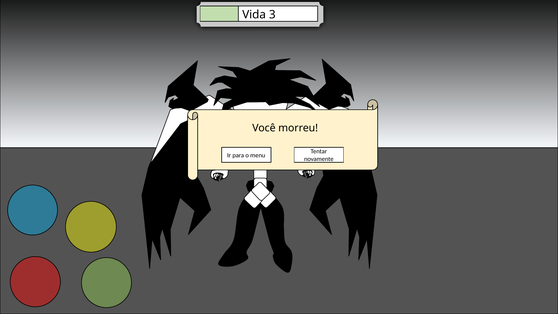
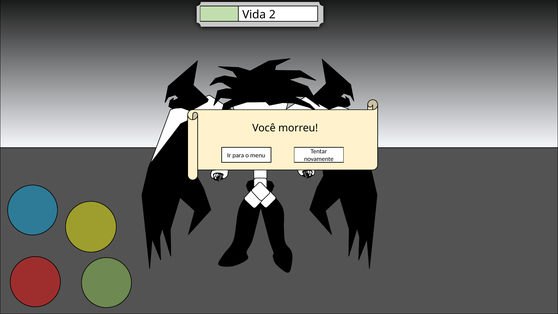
3: 3 -> 2 (272, 14)
